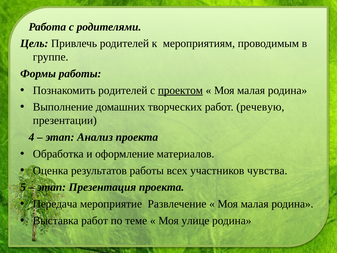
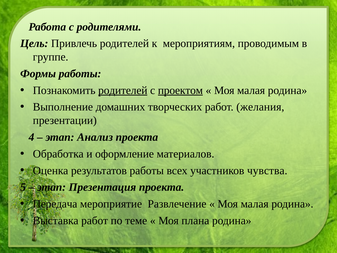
родителей underline: none -> present (123, 90)
речевую: речевую -> желания (260, 107)
улице: улице -> плана (195, 220)
